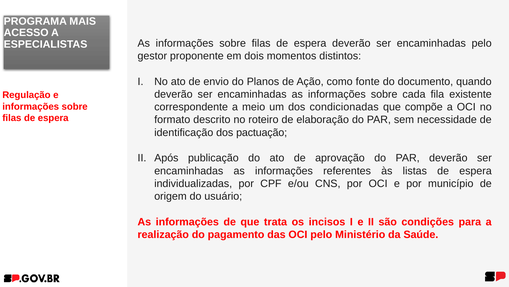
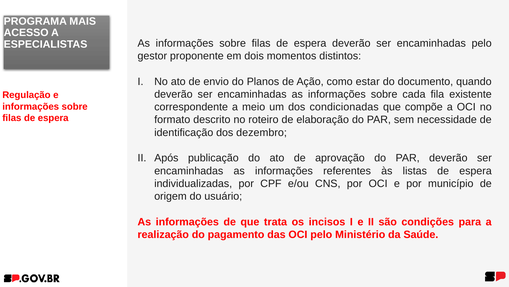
fonte: fonte -> estar (368, 81)
pactuação: pactuação -> dezembro (262, 132)
